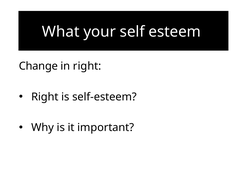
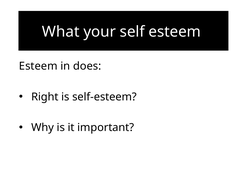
Change: Change -> Esteem (38, 66)
in right: right -> does (87, 66)
